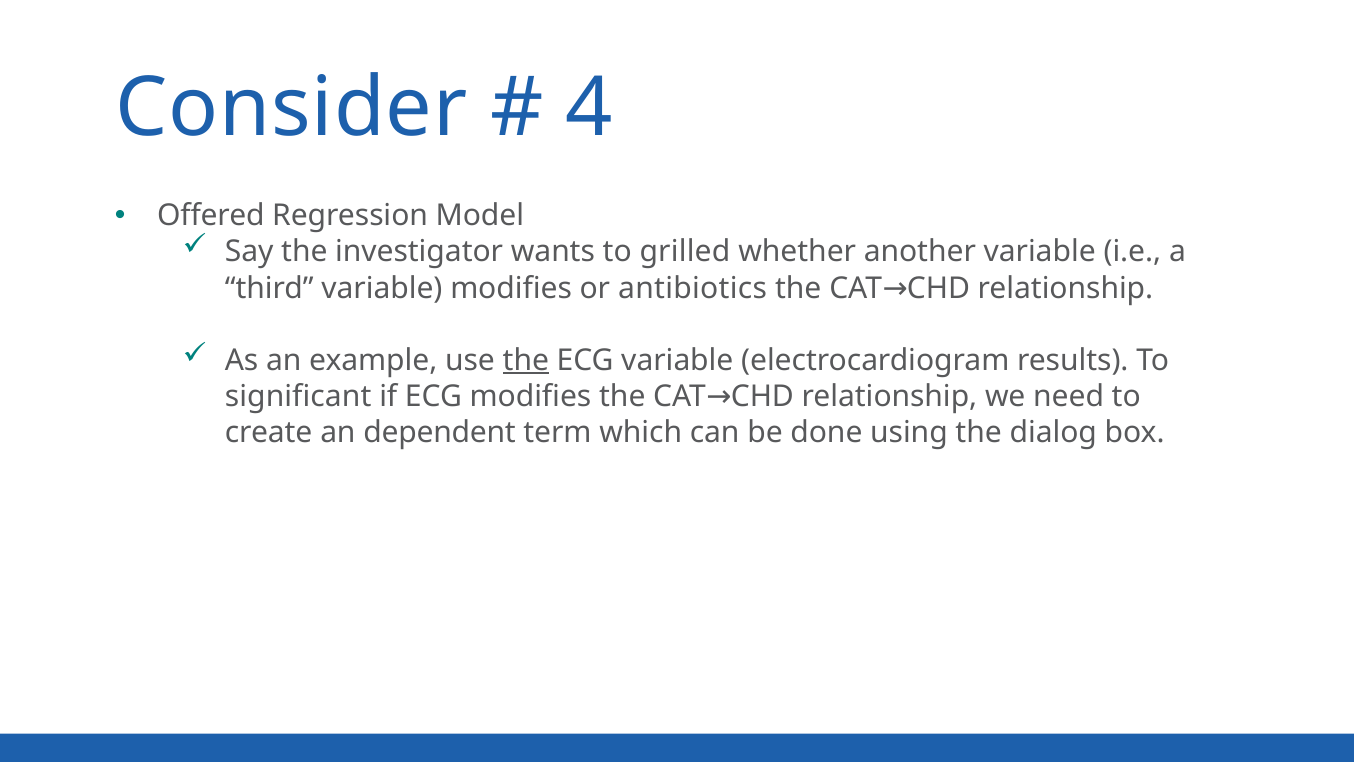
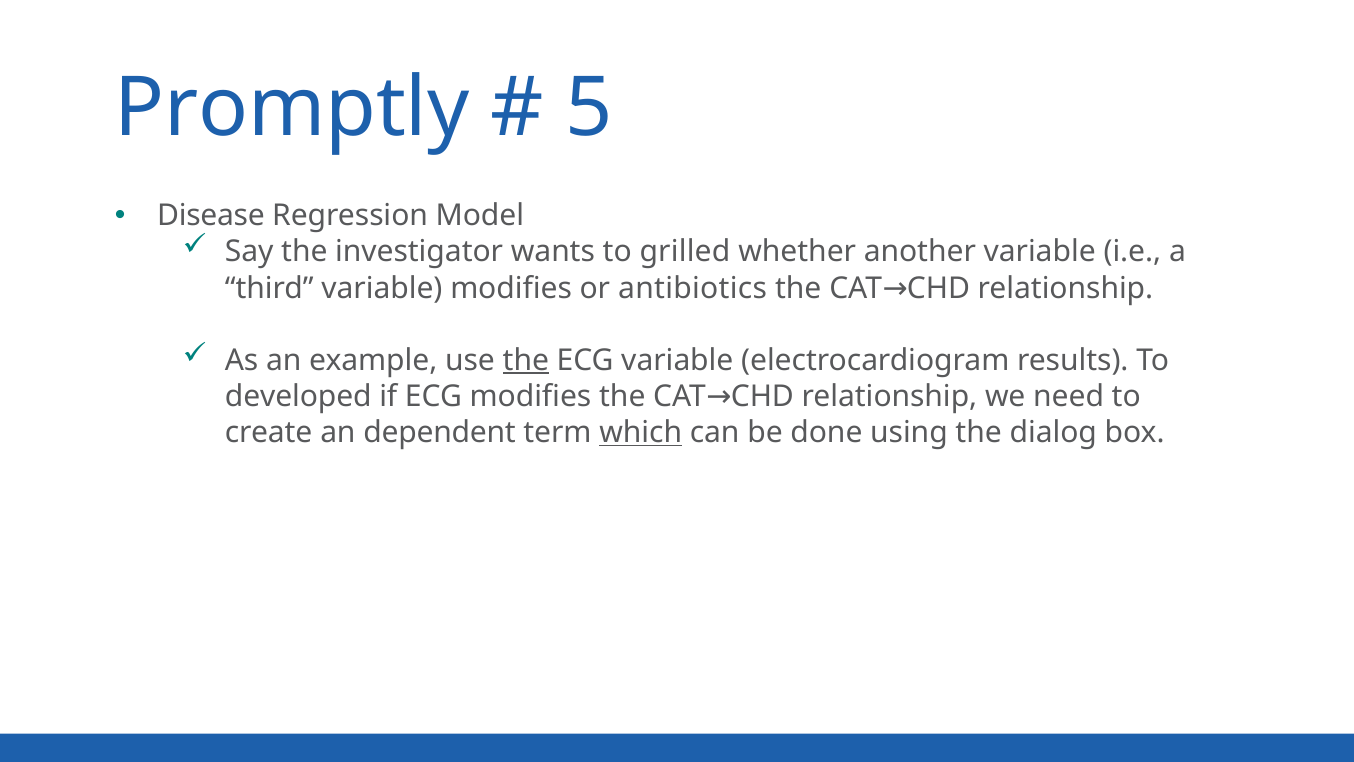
Consider: Consider -> Promptly (292, 108)
4: 4 -> 5 (589, 108)
Offered: Offered -> Disease (211, 216)
significant: significant -> developed (298, 396)
which underline: none -> present (641, 432)
